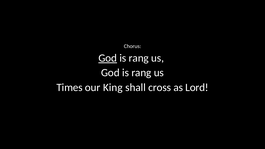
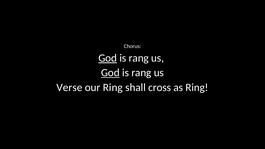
God underline: none -> present (110, 73)
Times: Times -> Verse (69, 87)
our King: King -> Ring (113, 87)
as Lord: Lord -> Ring (197, 87)
